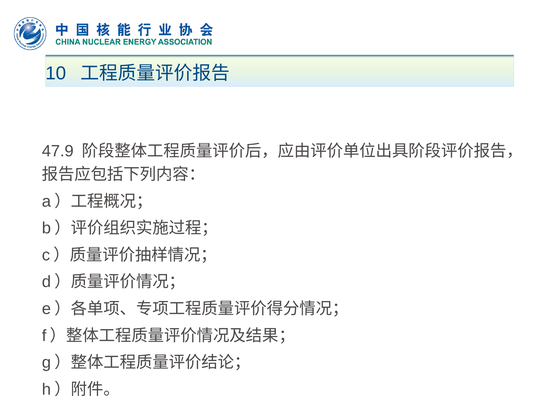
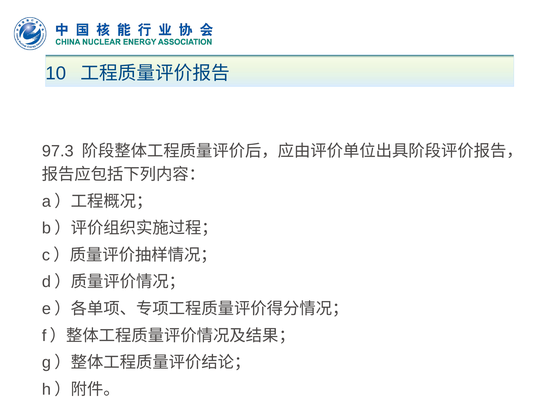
47.9: 47.9 -> 97.3 (58, 151)
